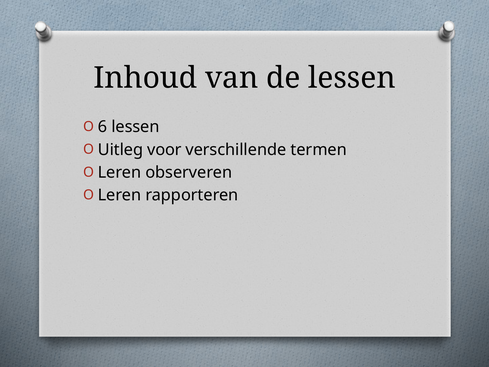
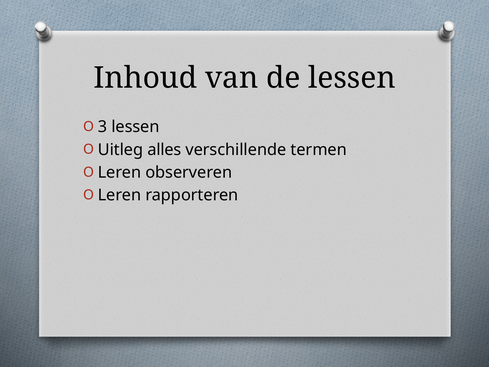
6: 6 -> 3 (102, 127)
voor: voor -> alles (164, 150)
